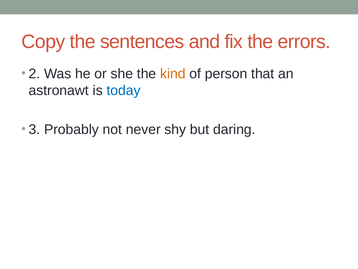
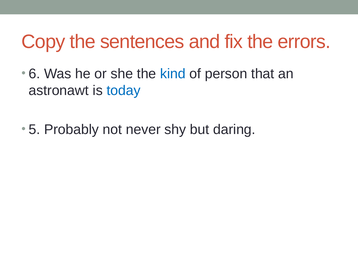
2: 2 -> 6 (34, 74)
kind colour: orange -> blue (173, 74)
3: 3 -> 5 (34, 129)
